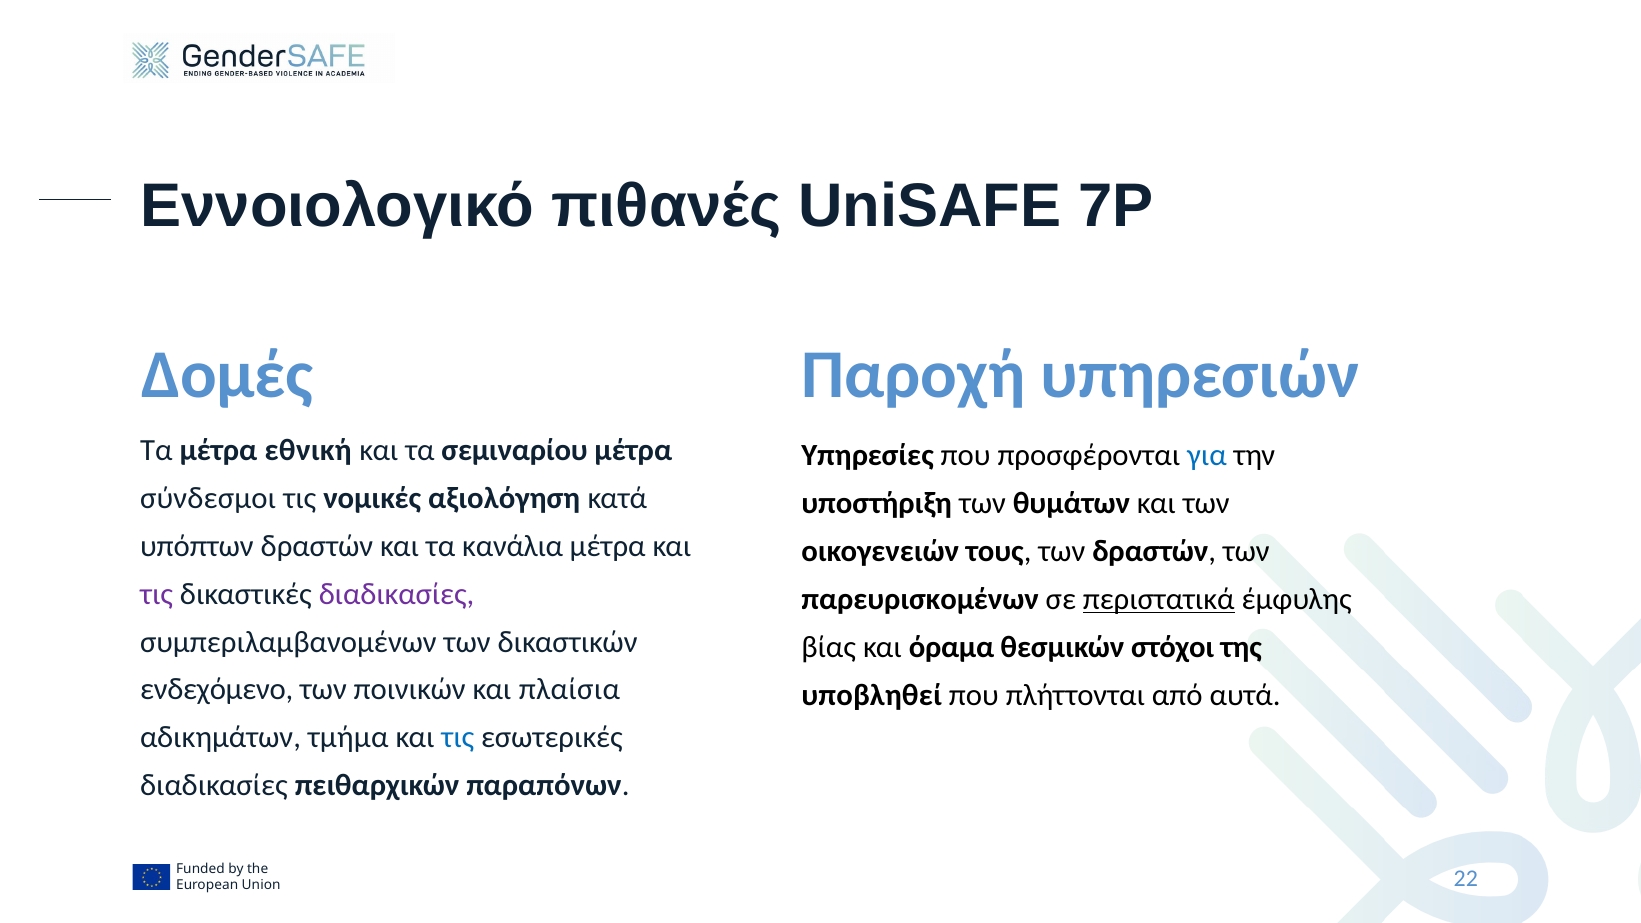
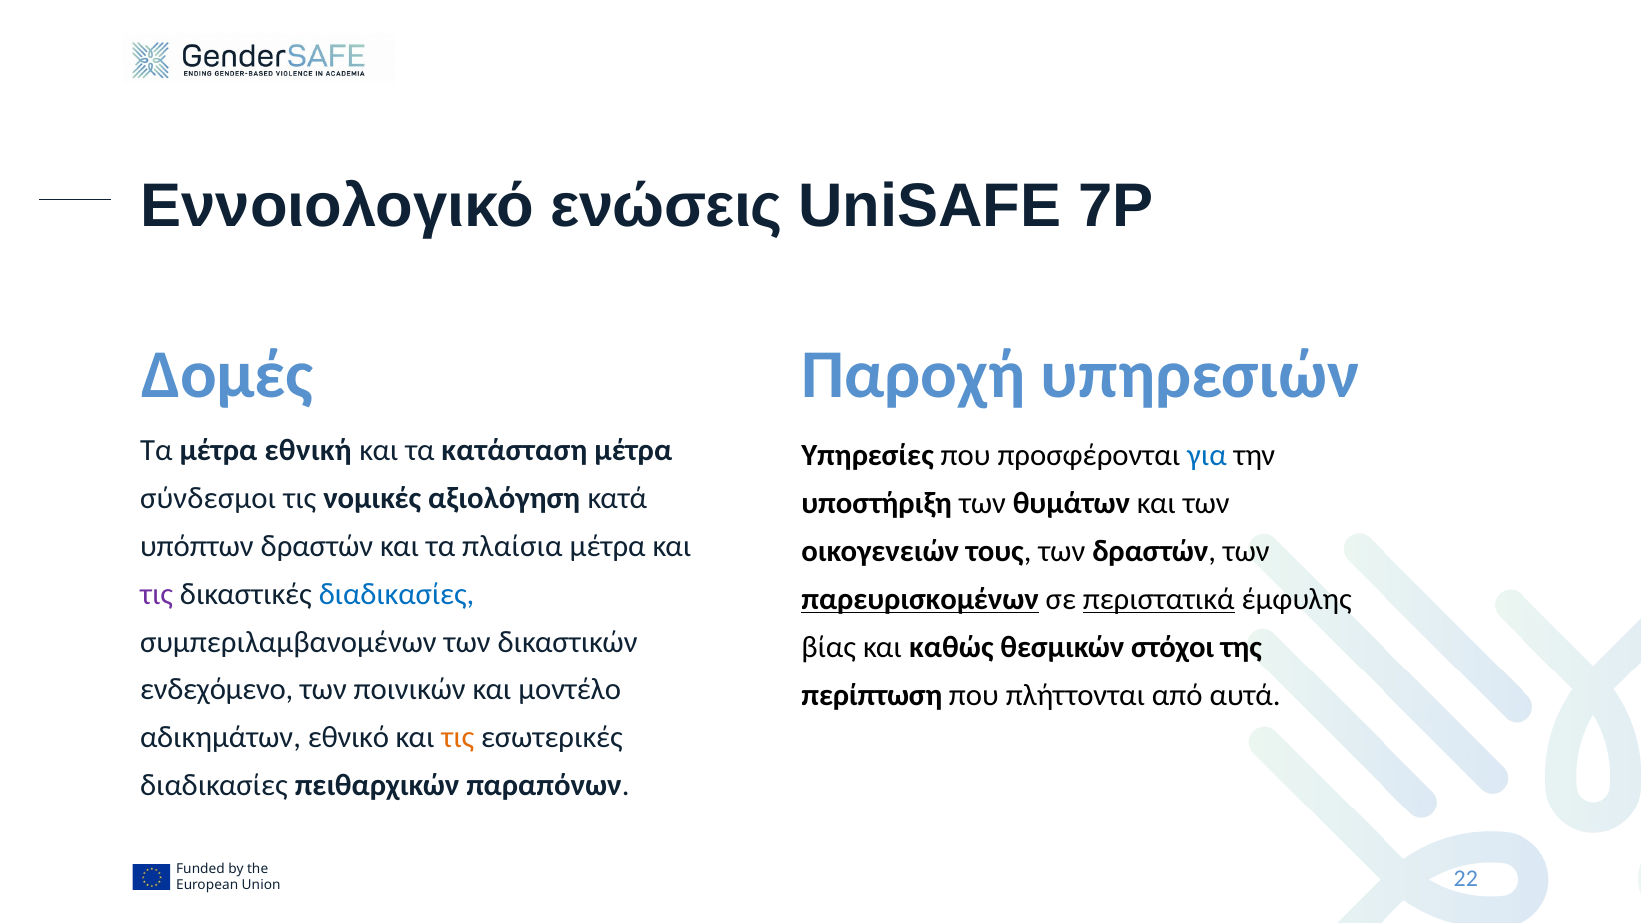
πιθανές: πιθανές -> ενώσεις (667, 206)
σεμιναρίου: σεμιναρίου -> κατάσταση (514, 450)
κανάλια: κανάλια -> πλαίσια (512, 546)
διαδικασίες colour: purple -> blue (396, 594)
παρευρισκομένων underline: none -> present (920, 599)
όραμα: όραμα -> καθώς (951, 647)
πλαίσια: πλαίσια -> μοντέλο (570, 690)
υποβληθεί: υποβληθεί -> περίπτωση (872, 695)
τμήμα: τμήμα -> εθνικό (348, 738)
τις colour: blue -> orange (458, 738)
